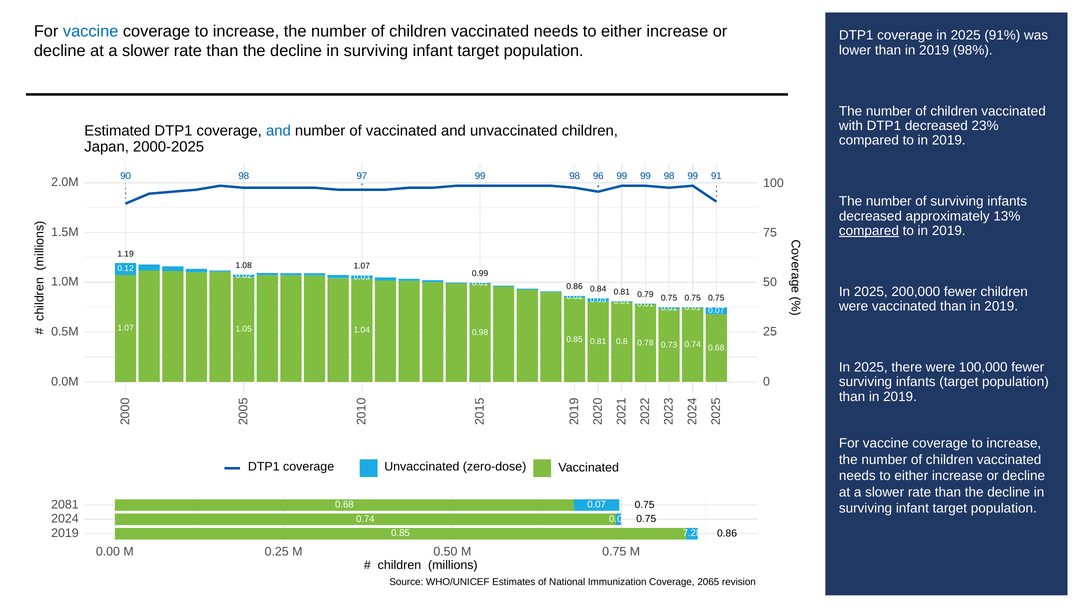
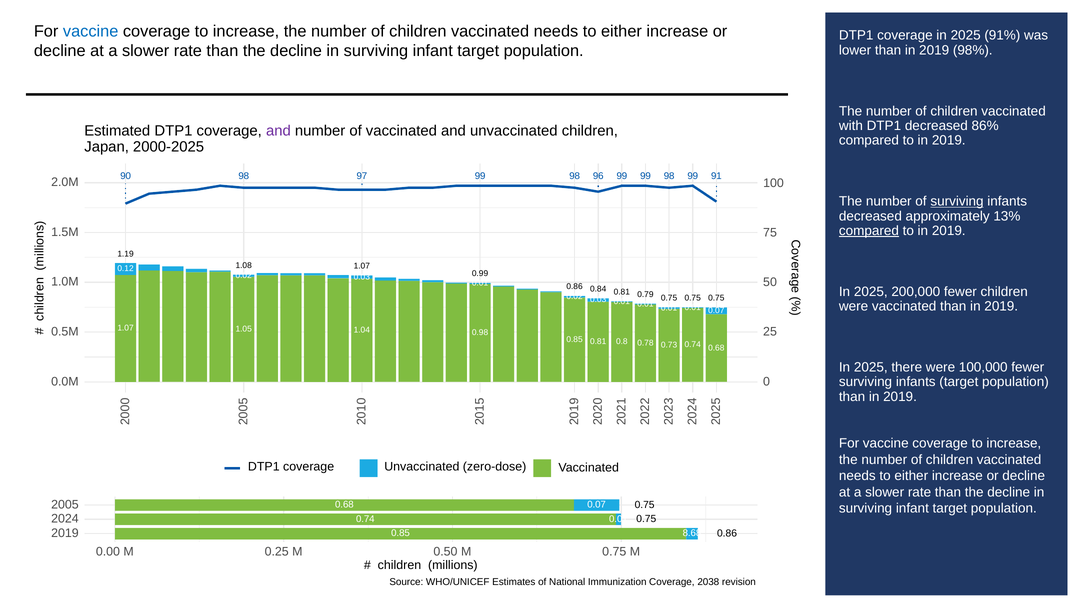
23%: 23% -> 86% (985, 126)
and colour: blue -> purple (278, 131)
surviving underline: none -> present (957, 201)
2081: 2081 -> 2005 (65, 505)
7.28: 7.28 -> 8.68 (692, 533)
2065: 2065 -> 2038 (708, 582)
